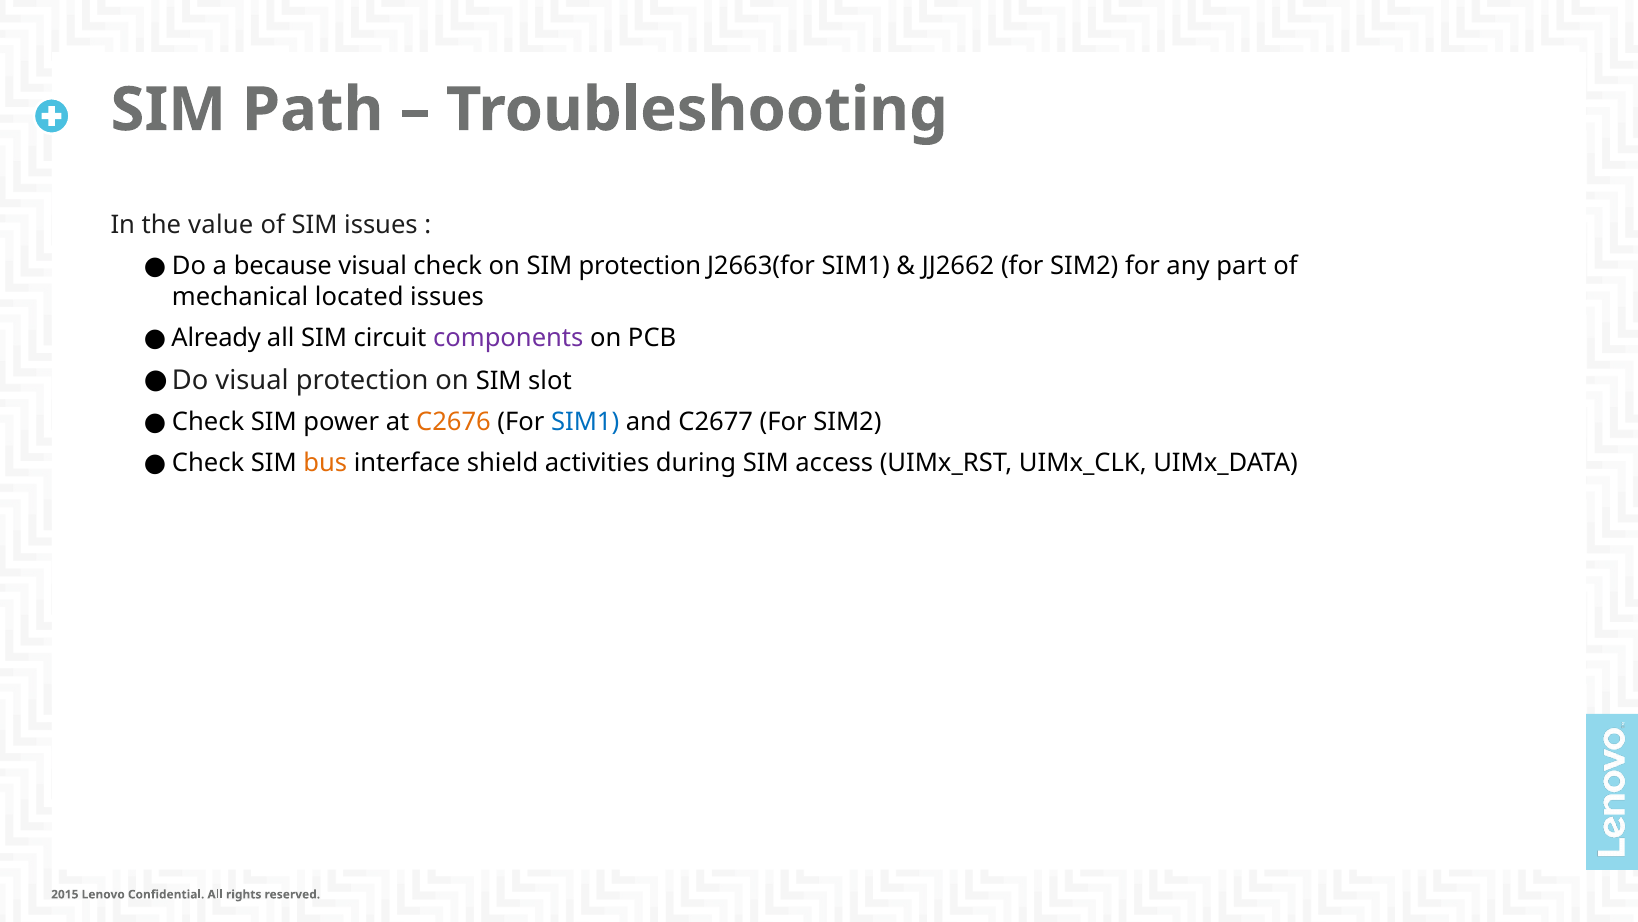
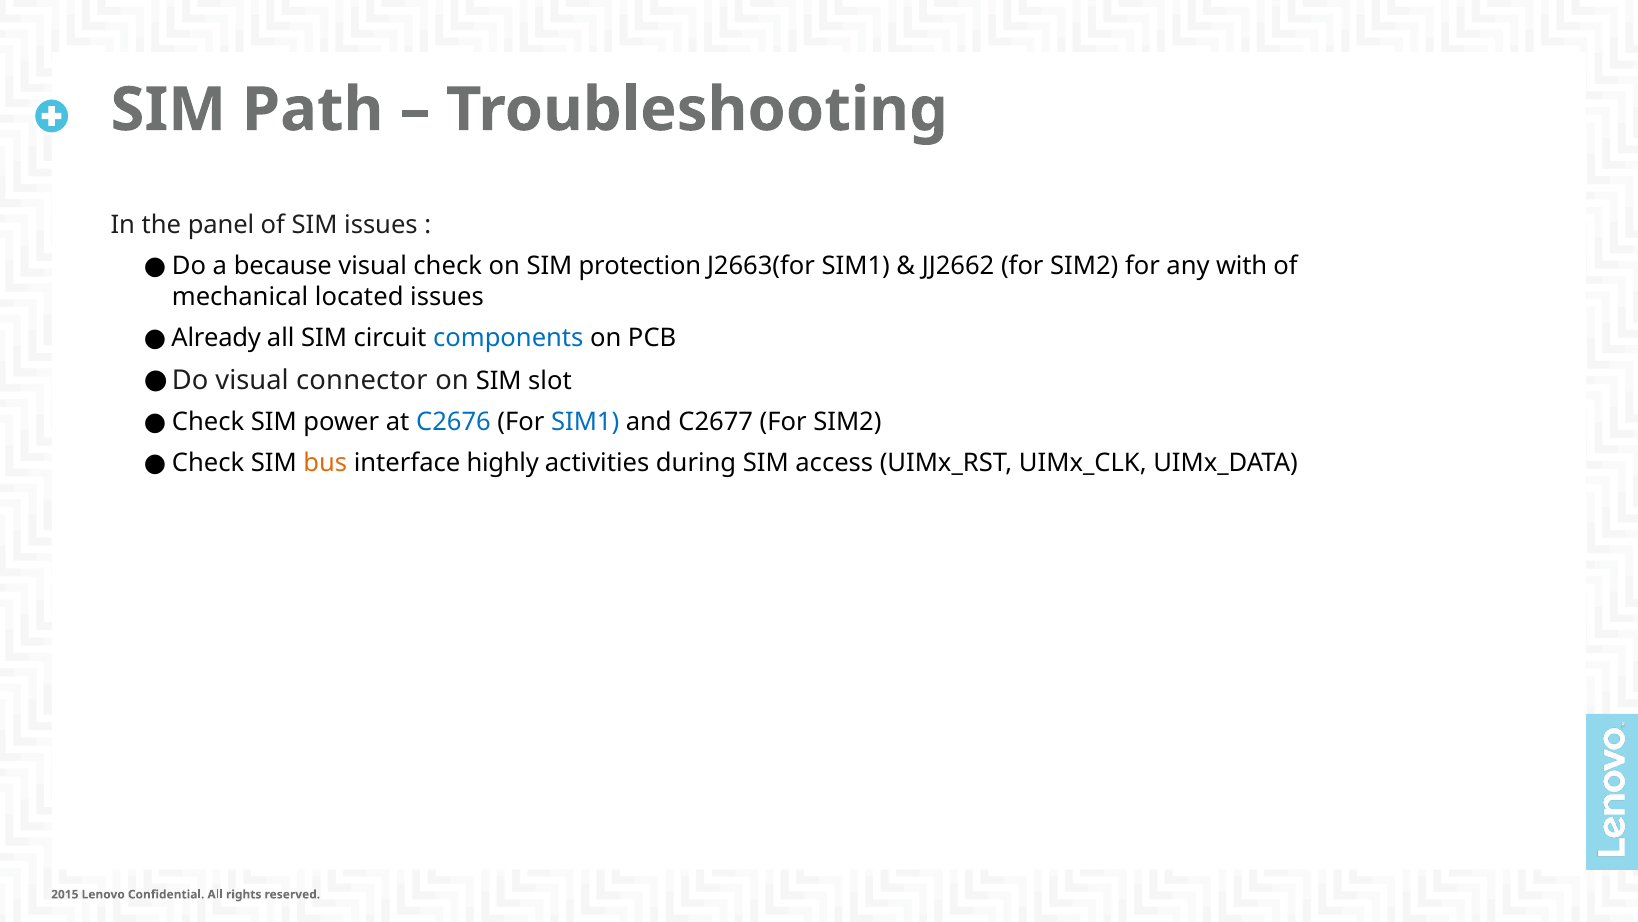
value: value -> panel (221, 225)
part: part -> with (1242, 266)
components colour: purple -> blue (508, 338)
visual protection: protection -> connector (362, 380)
C2676 colour: orange -> blue (453, 422)
shield: shield -> highly (503, 463)
